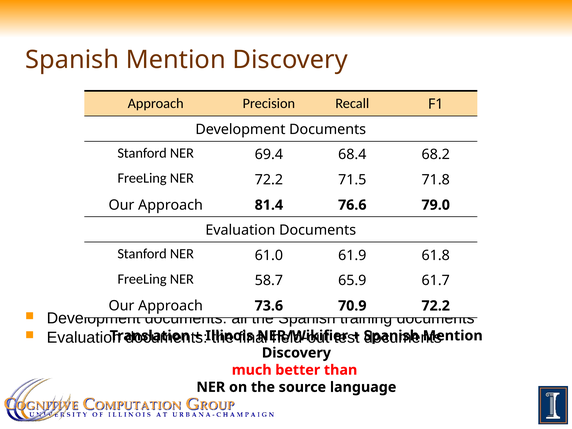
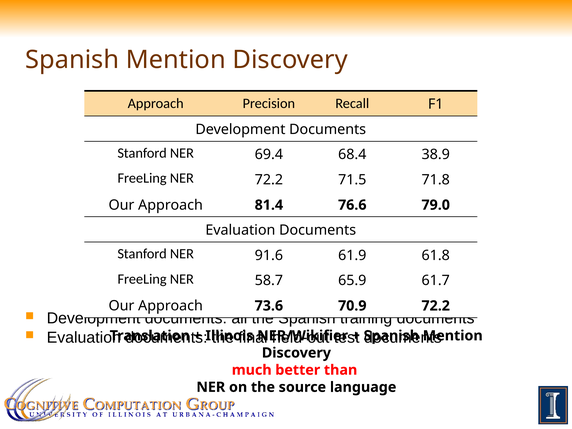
68.2: 68.2 -> 38.9 (436, 155)
61.0: 61.0 -> 91.6 (269, 255)
